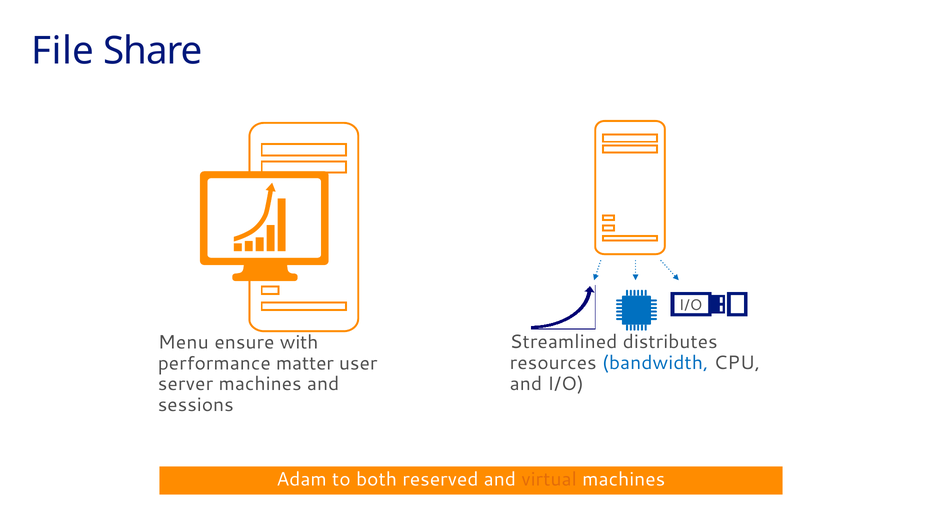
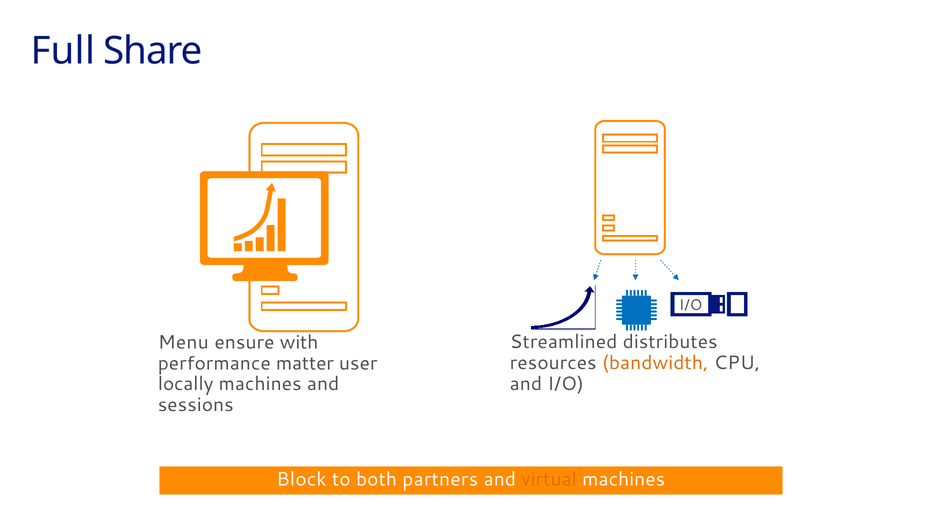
File: File -> Full (63, 51)
bandwidth colour: blue -> orange (655, 363)
server: server -> locally (186, 384)
Adam: Adam -> Block (301, 480)
reserved: reserved -> partners (440, 480)
